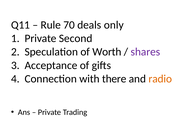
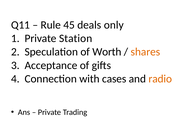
70: 70 -> 45 (69, 25)
Second: Second -> Station (76, 38)
shares colour: purple -> orange (145, 52)
there: there -> cases (114, 79)
